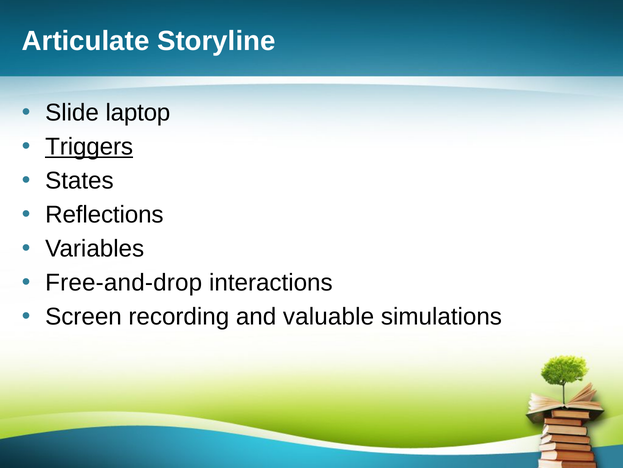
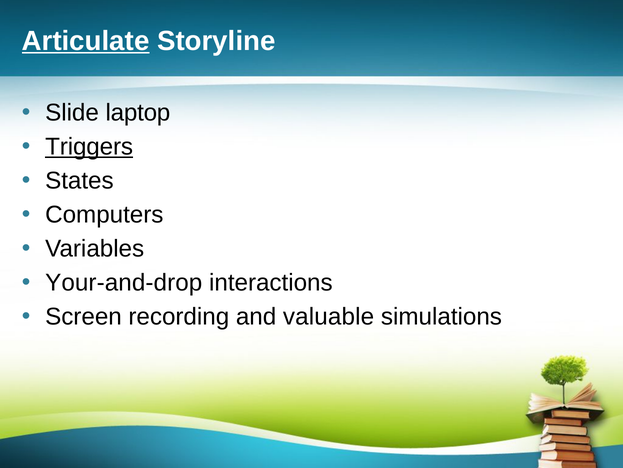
Articulate underline: none -> present (86, 41)
Reflections: Reflections -> Computers (104, 215)
Free-and-drop: Free-and-drop -> Your-and-drop (124, 283)
